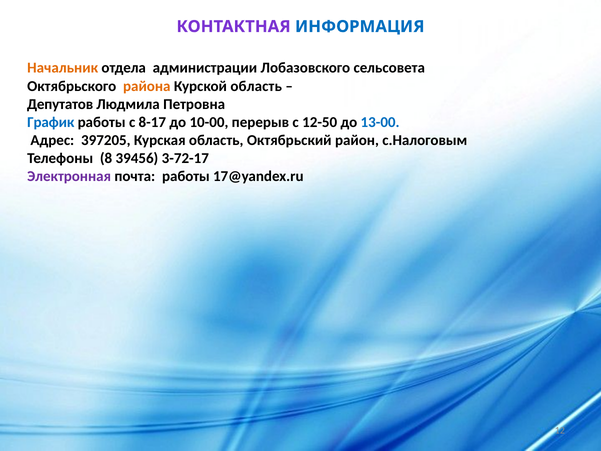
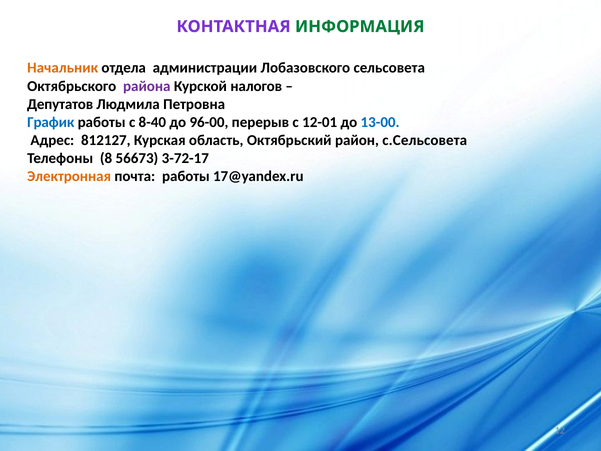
ИНФОРМАЦИЯ colour: blue -> green (360, 27)
района colour: orange -> purple (147, 86)
Курской область: область -> налогов (256, 86)
8-17: 8-17 -> 8-40 (152, 122)
10-00: 10-00 -> 96-00 (209, 122)
12-50: 12-50 -> 12-01 (320, 122)
397205: 397205 -> 812127 (106, 140)
с.Налоговым: с.Налоговым -> с.Сельсовета (425, 140)
39456: 39456 -> 56673 (137, 158)
Электронная colour: purple -> orange (69, 176)
